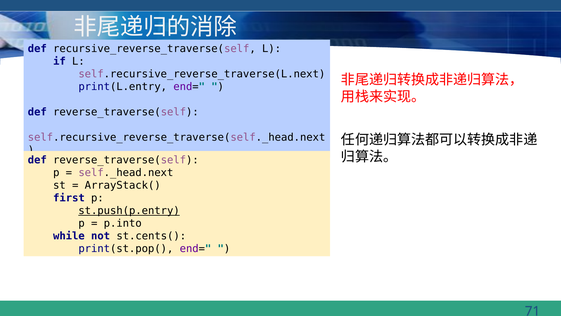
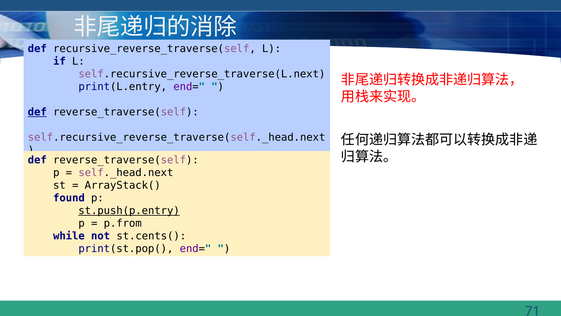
def underline: none -> present (37, 112)
first: first -> found (69, 198)
p.into: p.into -> p.from (123, 223)
